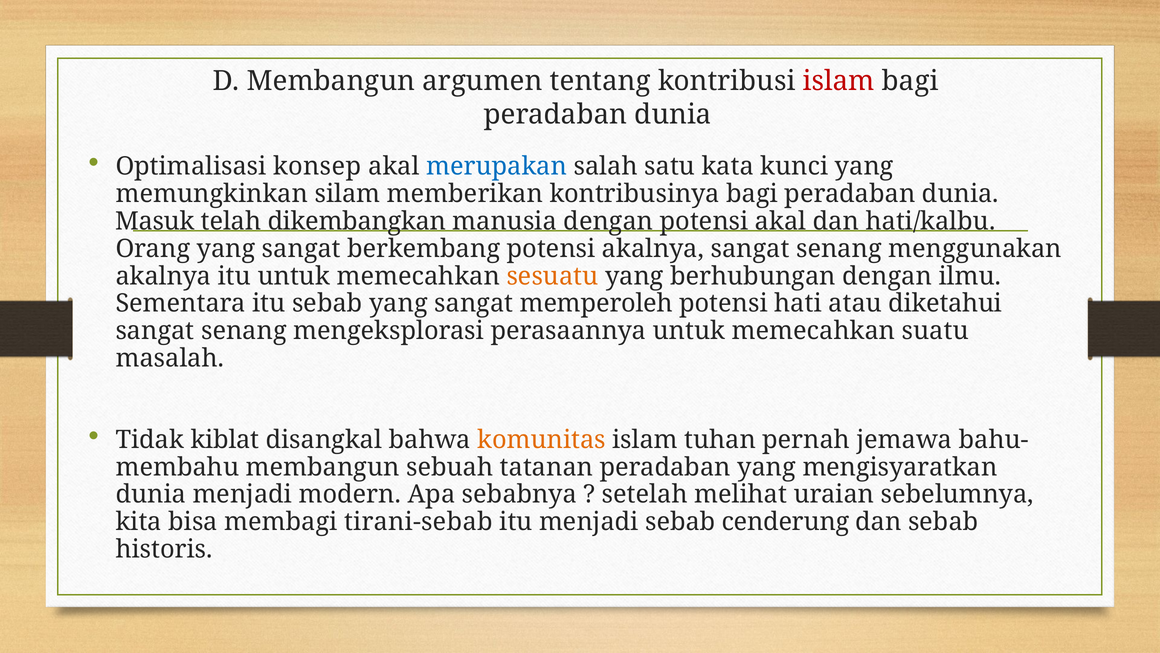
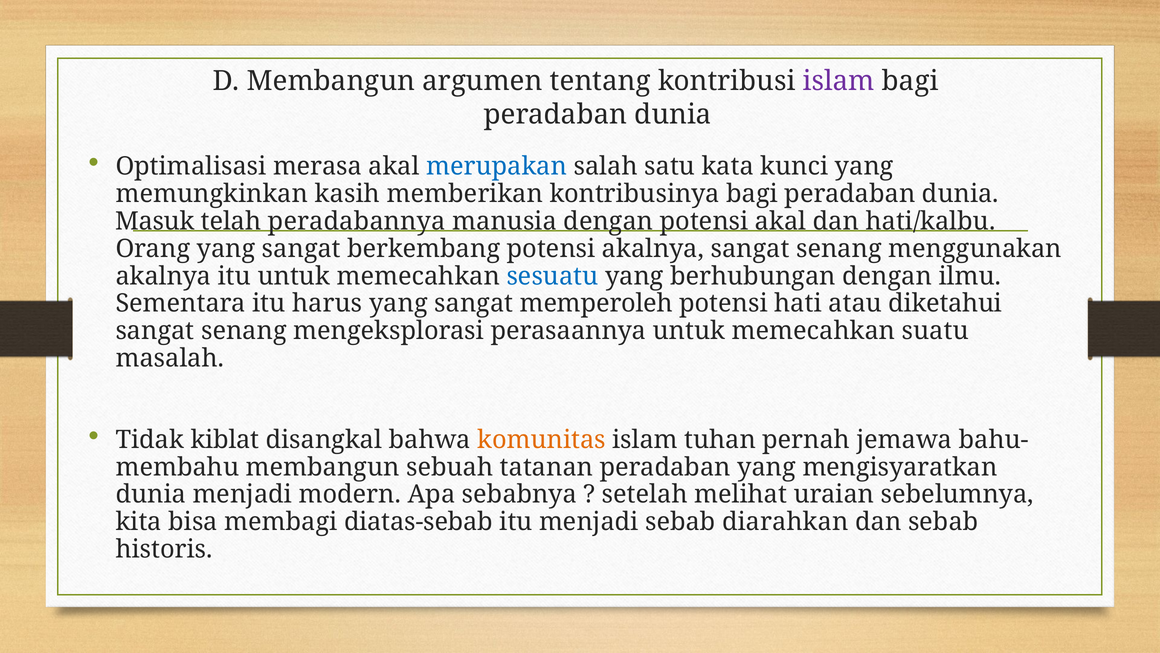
islam colour: red -> purple (839, 81)
konsep: konsep -> merasa (317, 166)
silam: silam -> kasih (347, 194)
dikembangkan: dikembangkan -> peradabannya (357, 221)
sesuatu colour: orange -> blue (552, 276)
itu sebab: sebab -> harus (327, 303)
tirani-sebab: tirani-sebab -> diatas-sebab (419, 522)
cenderung: cenderung -> diarahkan (785, 522)
